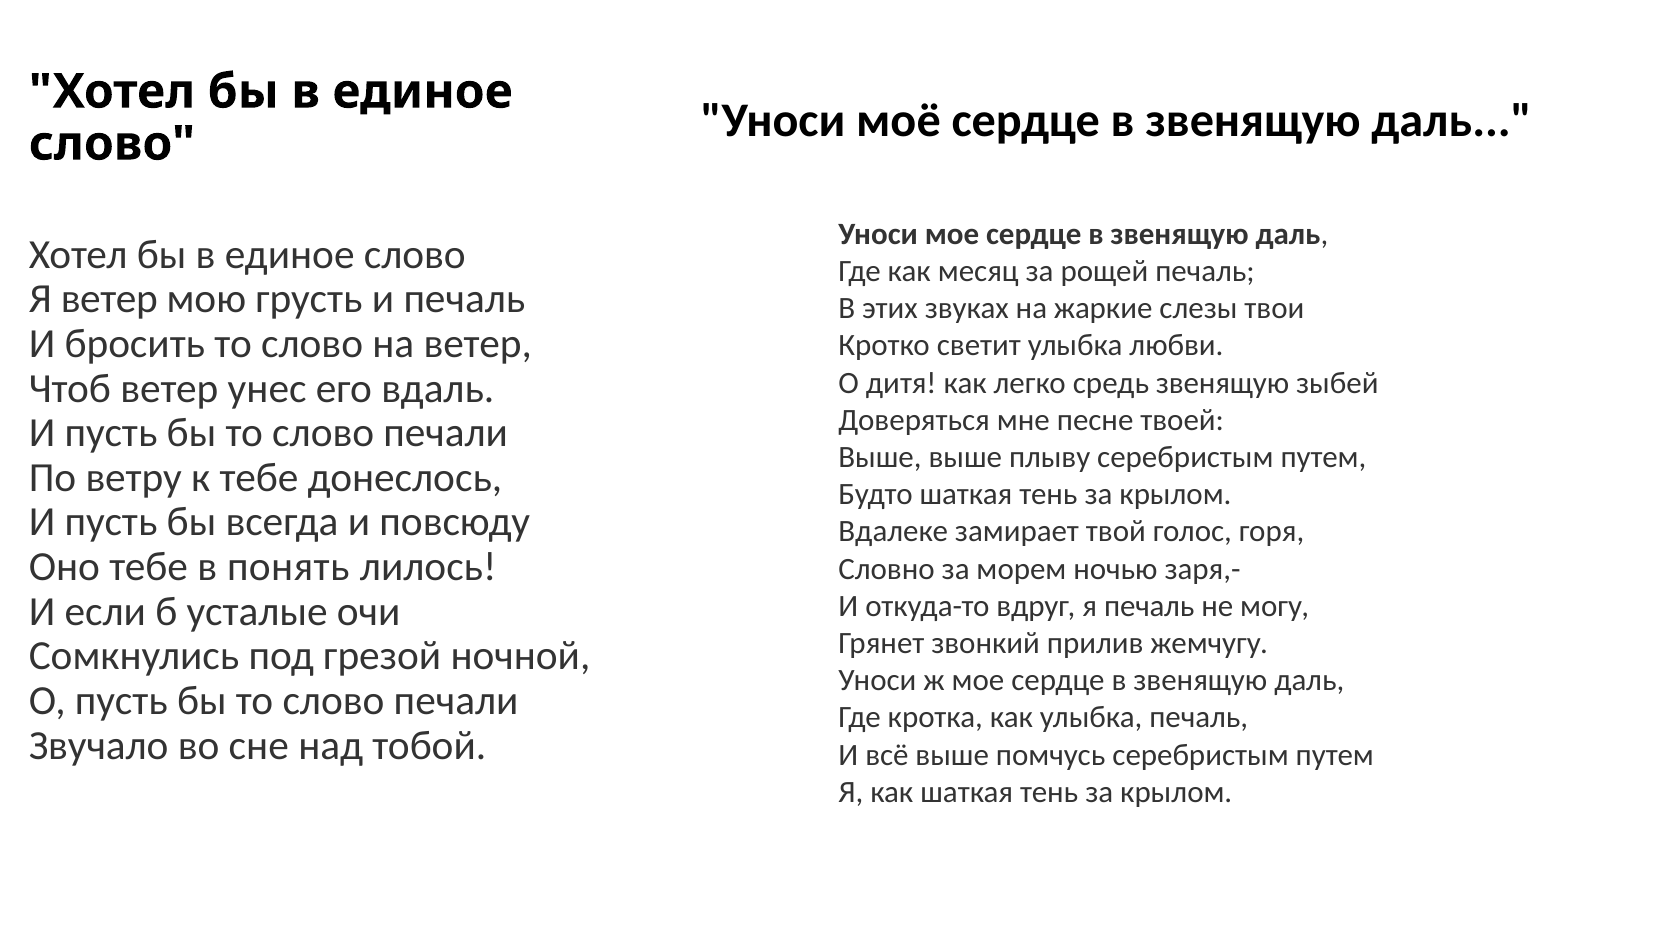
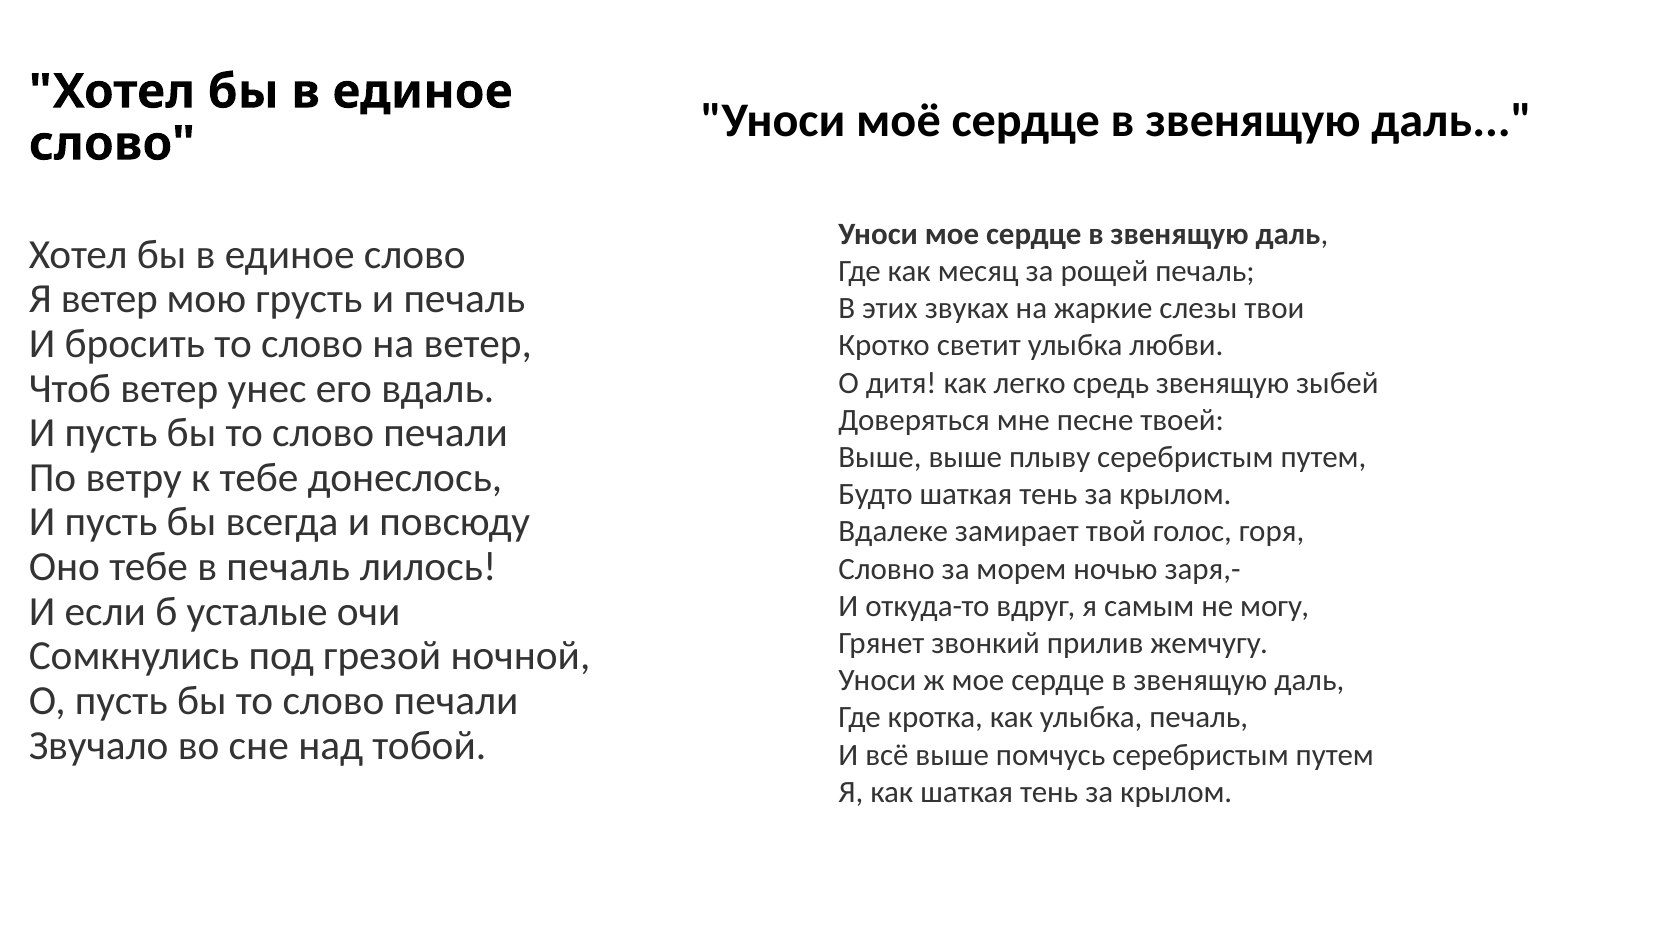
в понять: понять -> печаль (288, 567)
я печаль: печаль -> самым (1149, 606)
